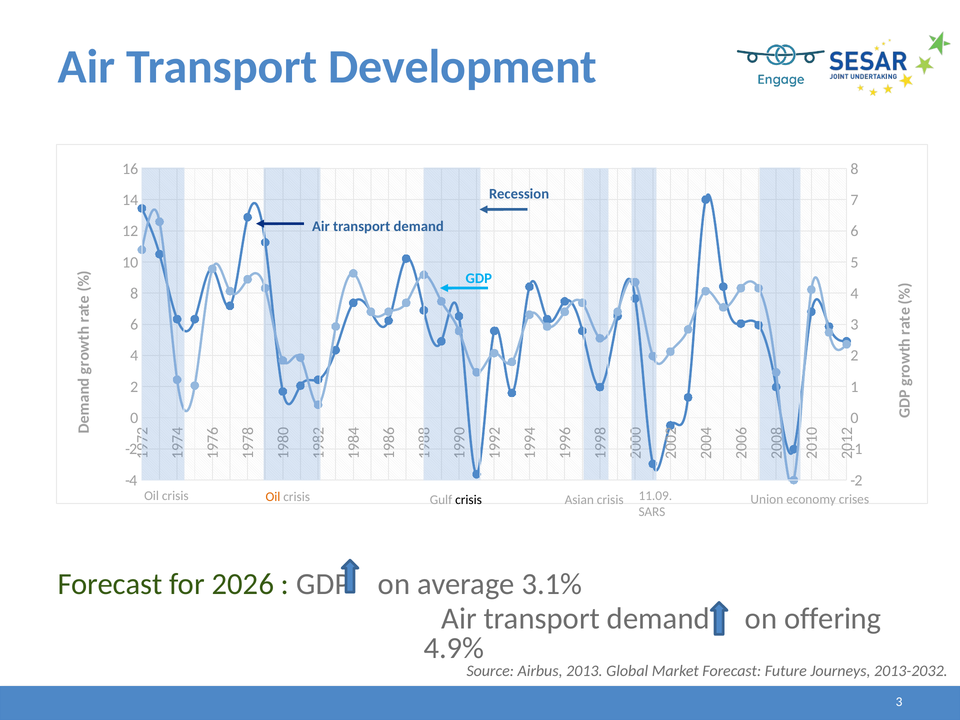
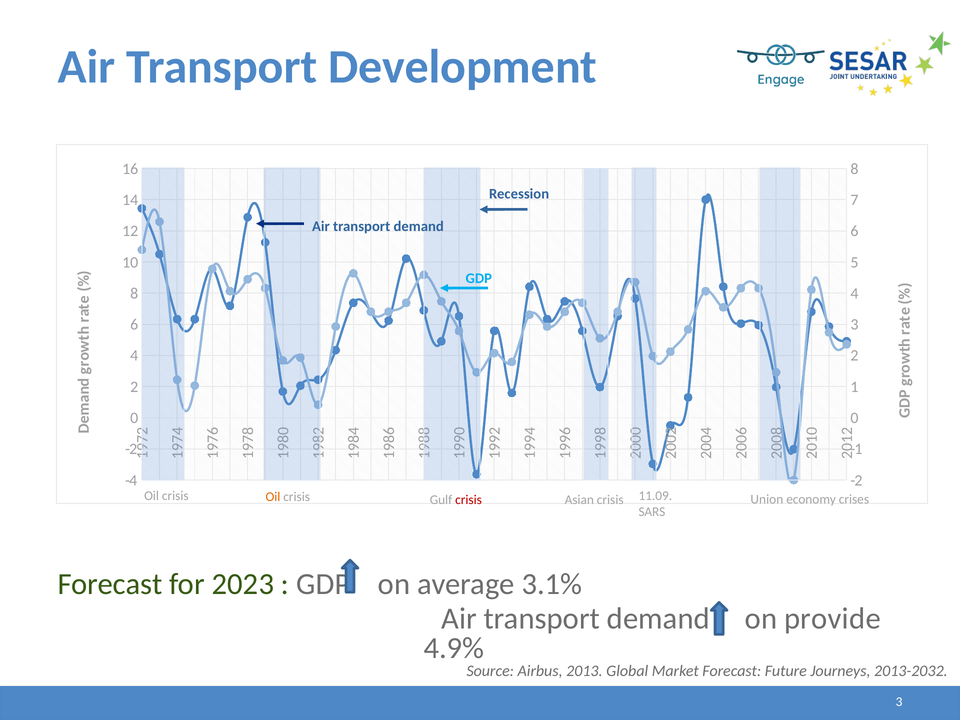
crisis colour: black -> red (469, 500)
2026: 2026 -> 2023 (243, 584)
offering: offering -> provide (832, 619)
